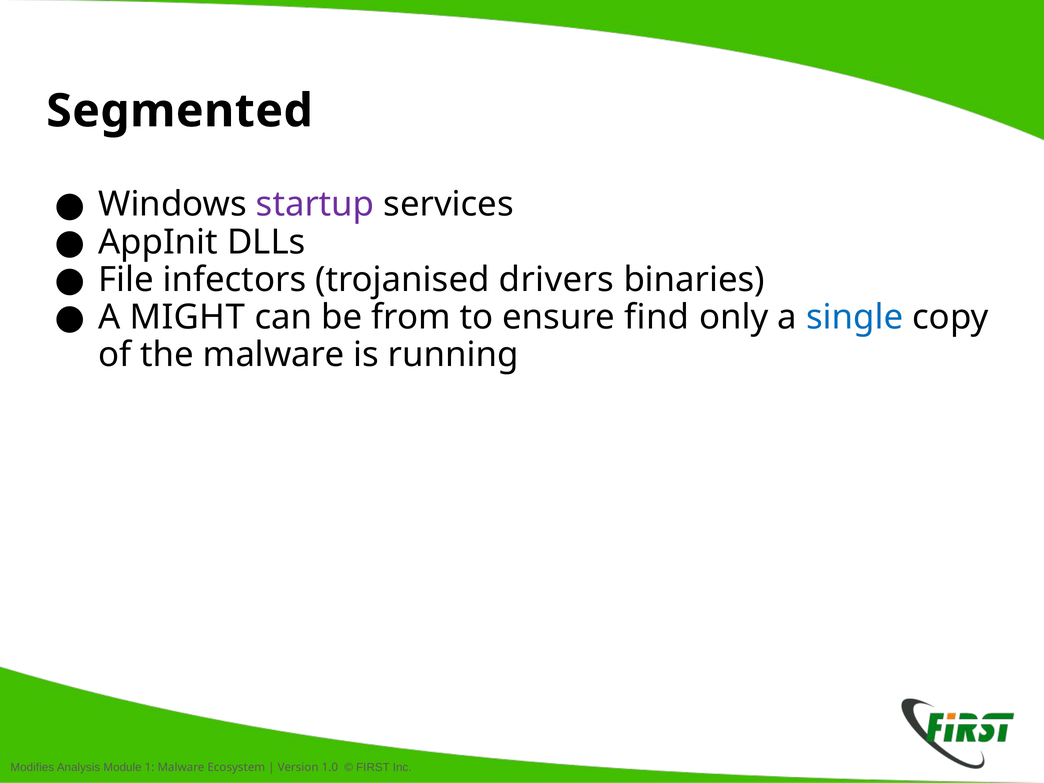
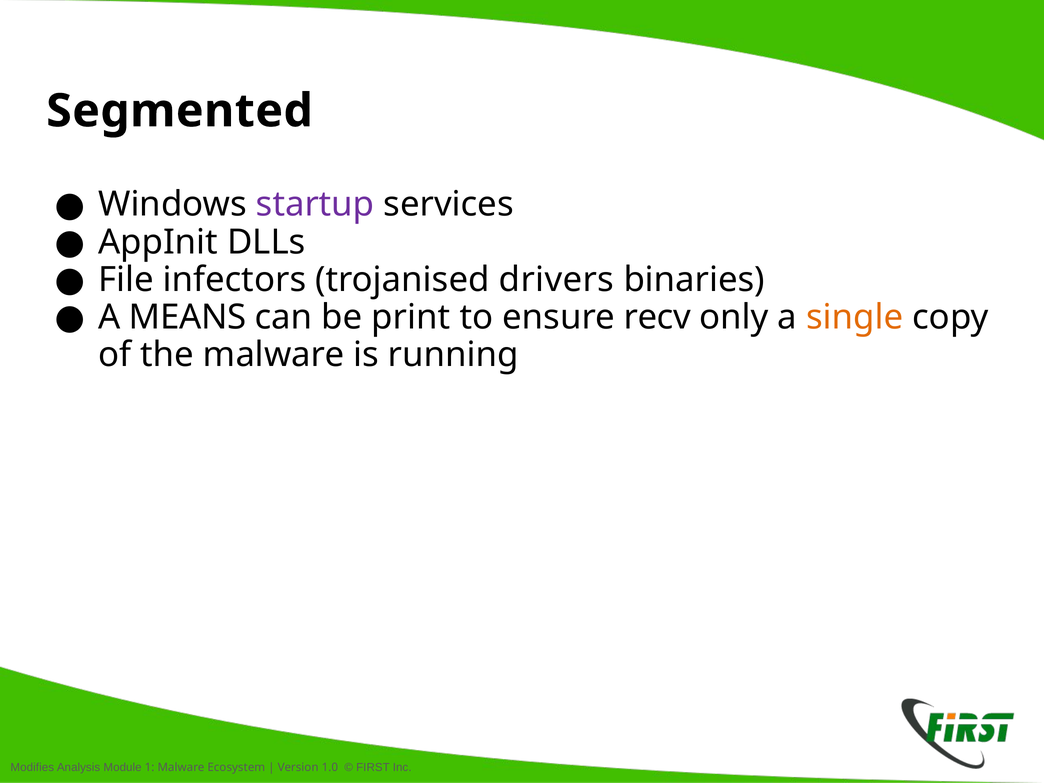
MIGHT: MIGHT -> MEANS (188, 317)
from: from -> print (411, 317)
find: find -> recv (657, 317)
single colour: blue -> orange (855, 317)
